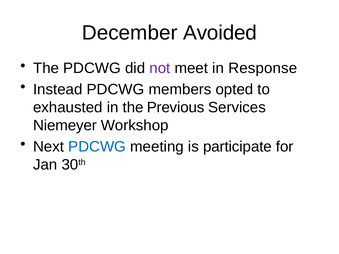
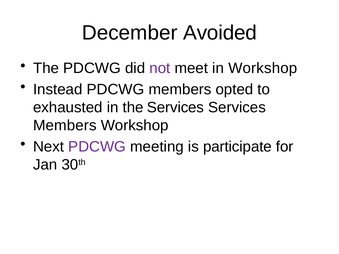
in Response: Response -> Workshop (263, 68)
the Previous: Previous -> Services (176, 108)
Niemeyer: Niemeyer -> Members (65, 126)
PDCWG colour: blue -> purple (97, 147)
